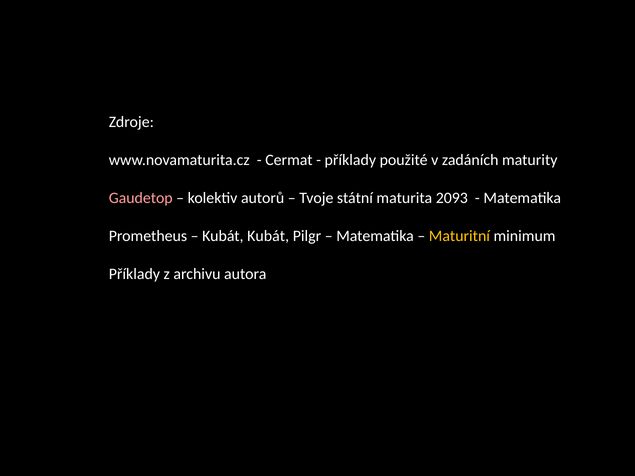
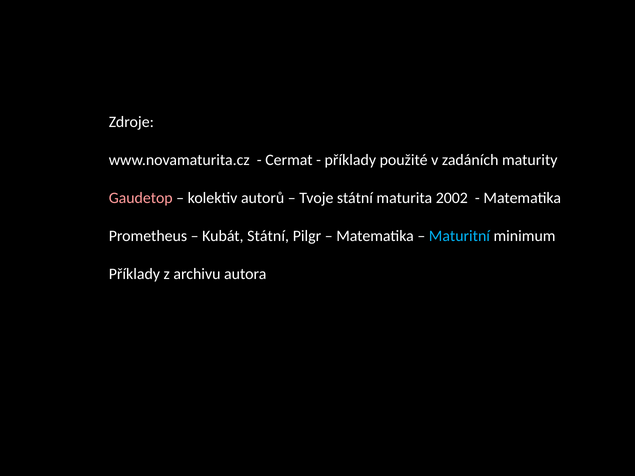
2093: 2093 -> 2002 (452, 198)
Kubát Kubát: Kubát -> Státní (268, 236)
Maturitní colour: yellow -> light blue (459, 236)
